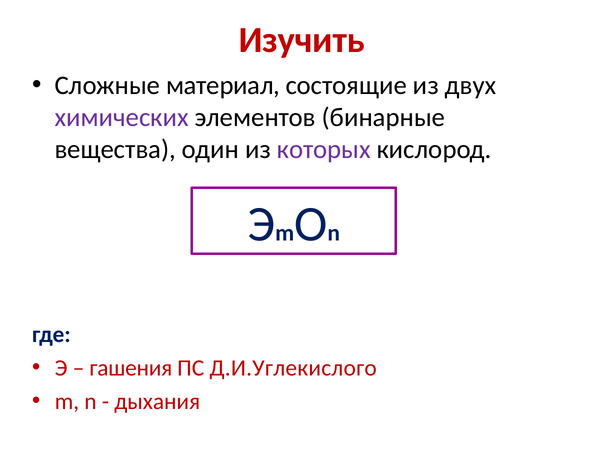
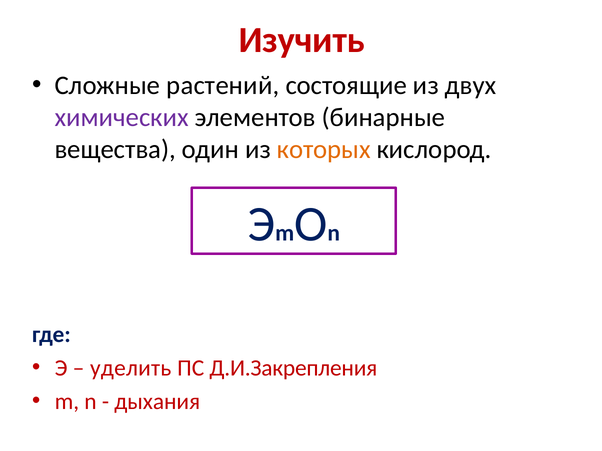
материал: материал -> растений (223, 86)
которых colour: purple -> orange (324, 150)
гашения: гашения -> уделить (131, 368)
Д.И.Углекислого: Д.И.Углекислого -> Д.И.Закрепления (293, 368)
